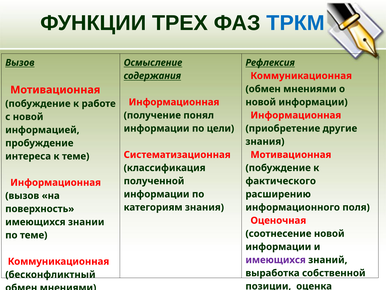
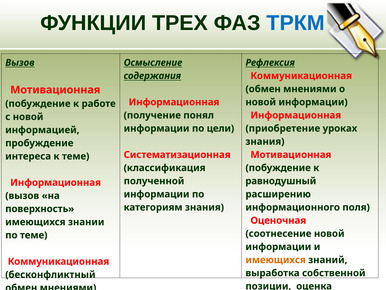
другие: другие -> уроках (340, 128)
фактического: фактического -> равнодушный (281, 181)
имеющихся colour: purple -> orange (276, 260)
